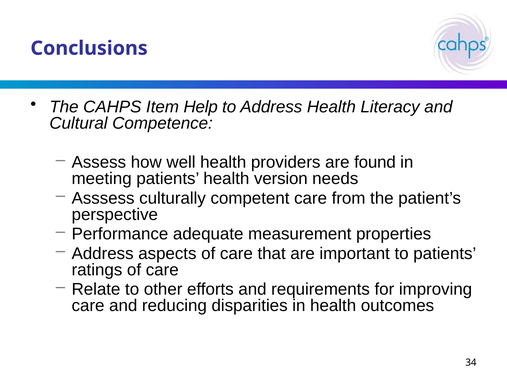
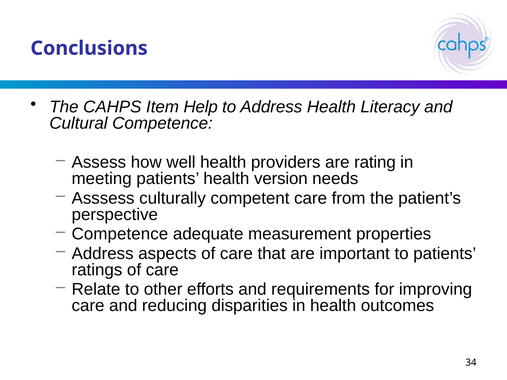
found: found -> rating (375, 163)
Performance: Performance -> Competence (120, 234)
